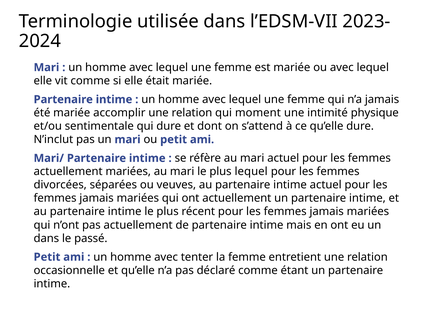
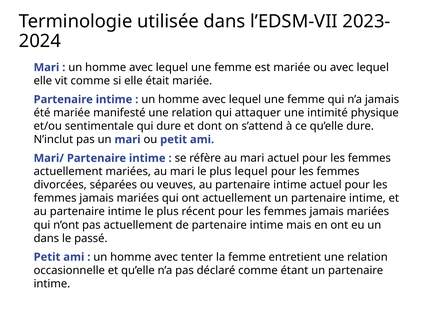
accomplir: accomplir -> manifesté (119, 113)
moment: moment -> attaquer (258, 113)
